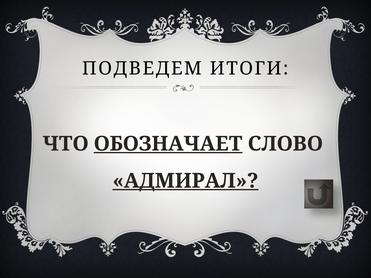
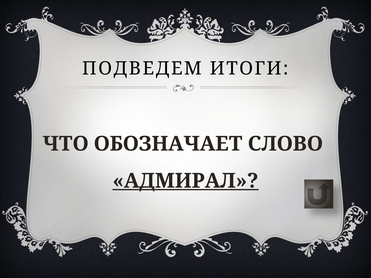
ОБОЗНАЧАЕТ underline: present -> none (168, 144)
